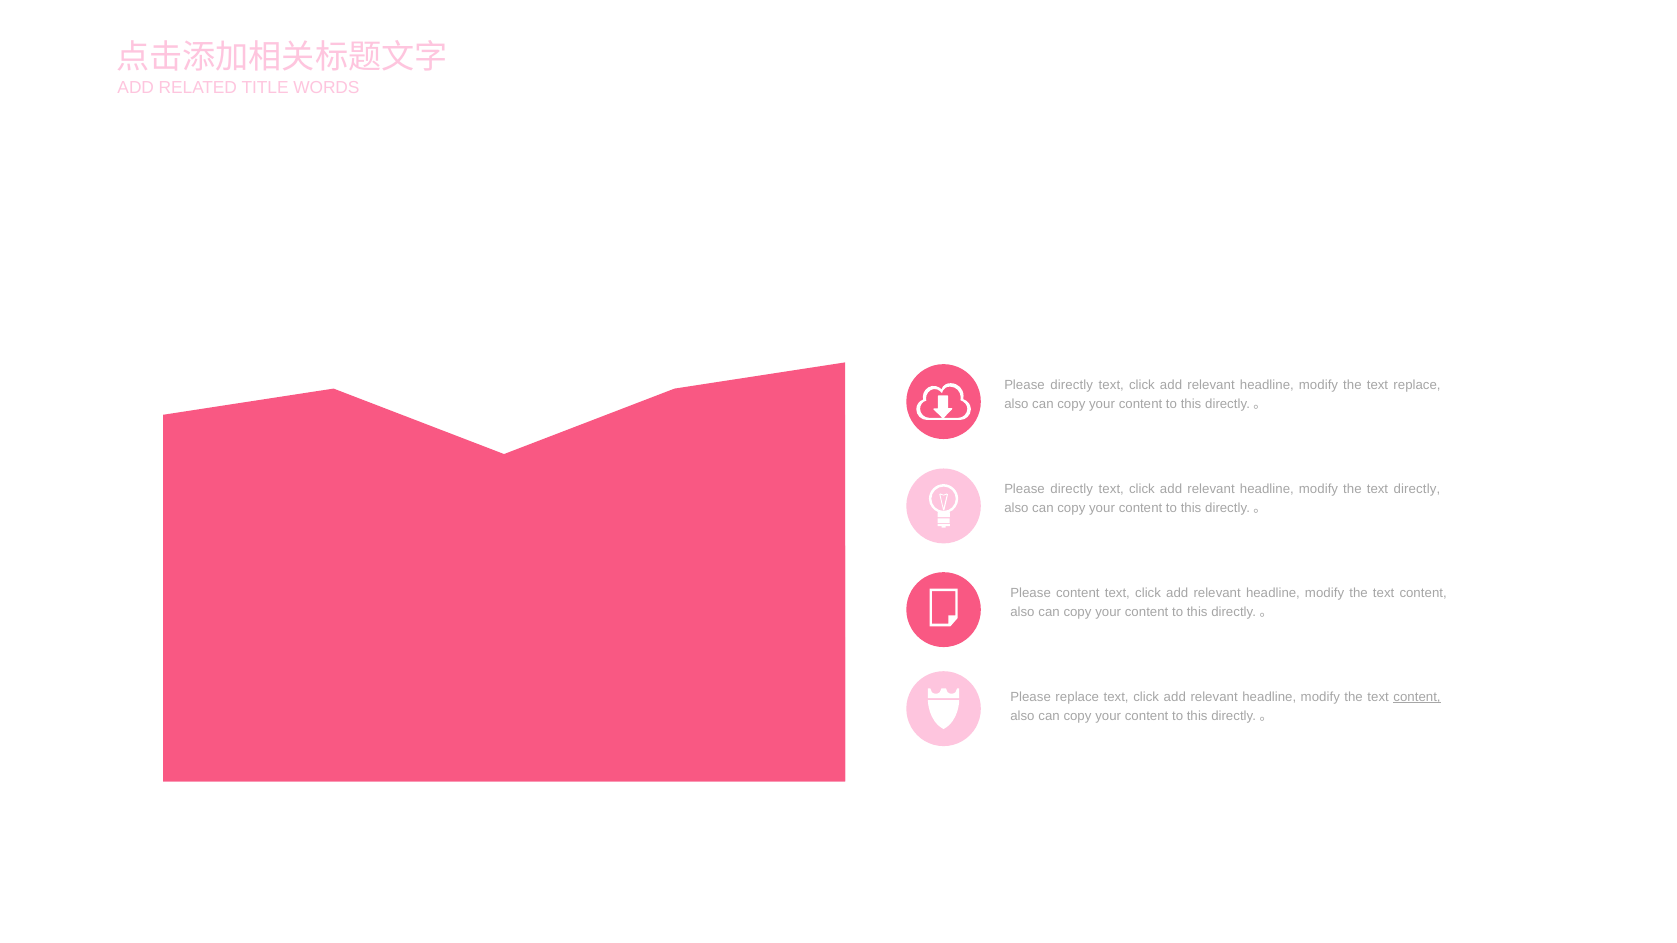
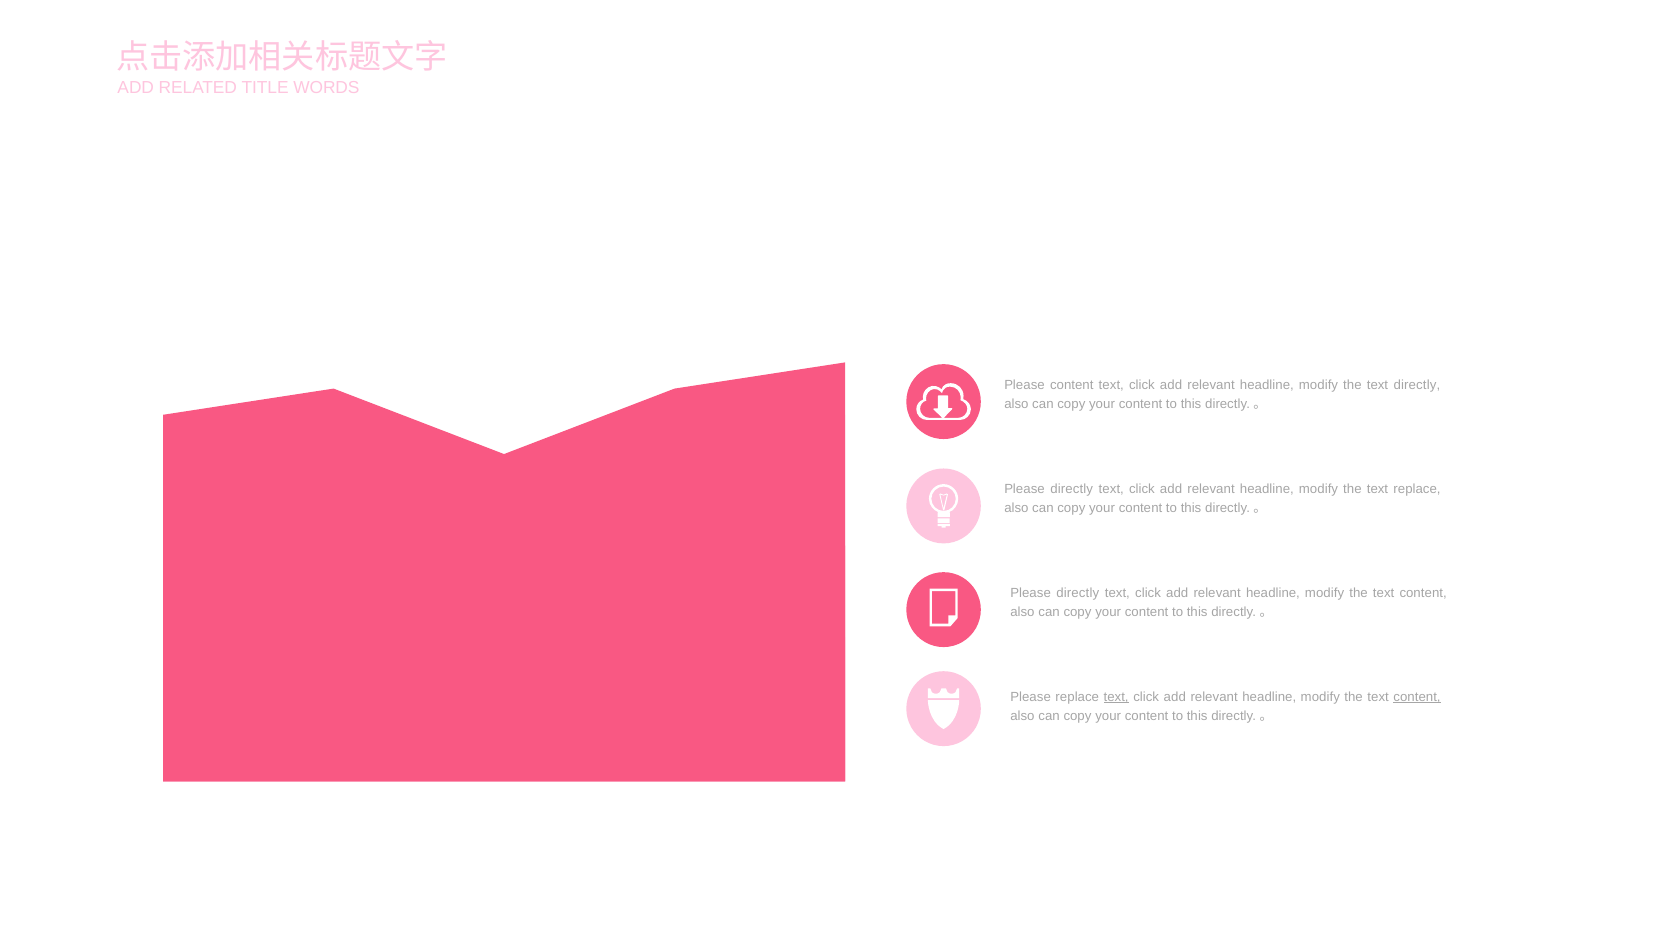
directly: directly -> content (1072, 386)
text replace: replace -> directly (1417, 386)
text directly: directly -> replace (1417, 489)
content: content -> directly (1078, 593)
text underline: none -> present (1116, 697)
